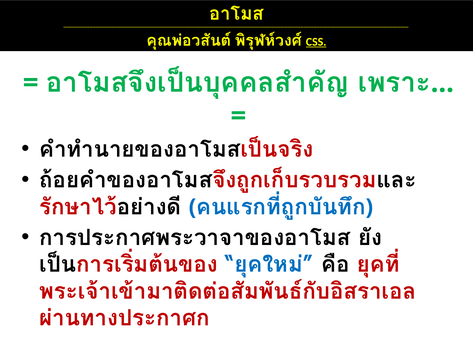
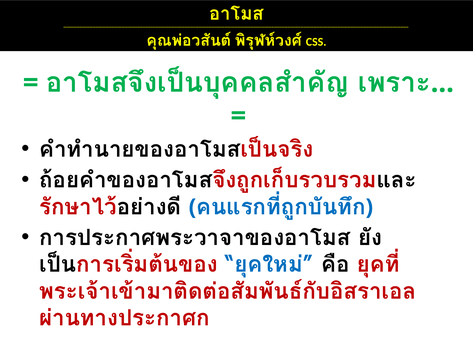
CSS underline: present -> none (316, 42)
